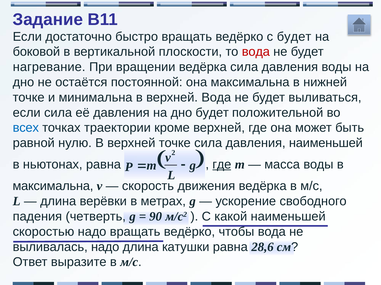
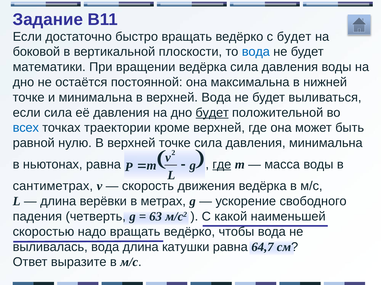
вода colour: red -> blue (256, 52)
нагревание: нагревание -> математики (49, 67)
будет underline: none -> present (212, 113)
давления наименьшей: наименьшей -> минимальна (326, 143)
максимальна: максимальна -> сантиметрах (53, 187)
90: 90 -> 63 (156, 217)
выливалась надо: надо -> вода (105, 248)
28,6: 28,6 -> 64,7 (263, 248)
